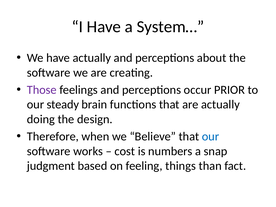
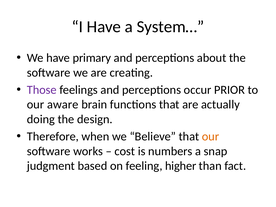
have actually: actually -> primary (92, 58)
steady: steady -> aware (63, 105)
our colour: blue -> orange (210, 136)
things: things -> higher (181, 166)
